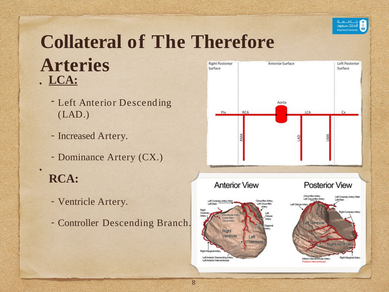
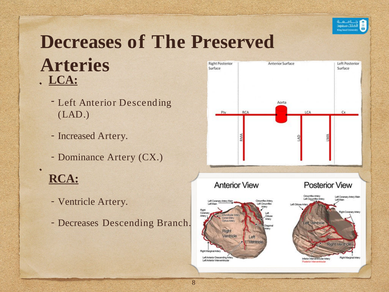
Collateral: Collateral -> Decreases (81, 42)
Therefore: Therefore -> Preserved (233, 42)
RCA underline: none -> present (64, 179)
Controller: Controller -> Decreases (78, 223)
